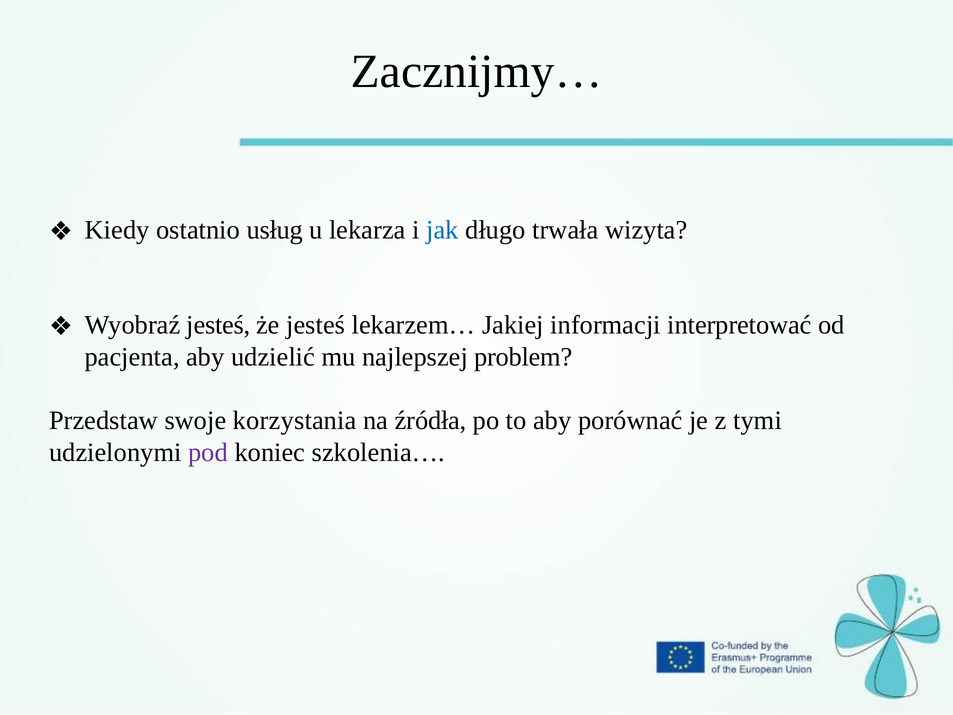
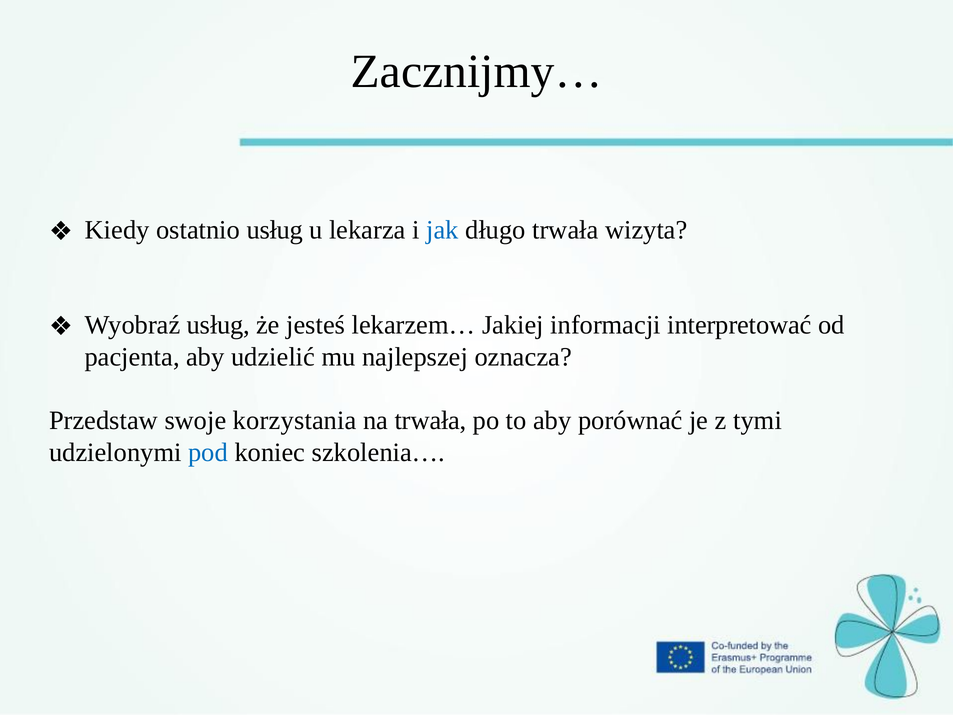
Wyobraź jesteś: jesteś -> usług (218, 325)
problem: problem -> oznacza (523, 357)
na źródła: źródła -> trwała (431, 420)
pod colour: purple -> blue (208, 452)
